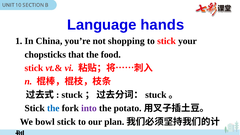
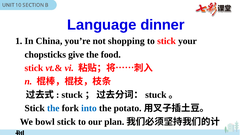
hands: hands -> dinner (162, 25)
that: that -> give (76, 55)
into colour: purple -> blue (89, 108)
